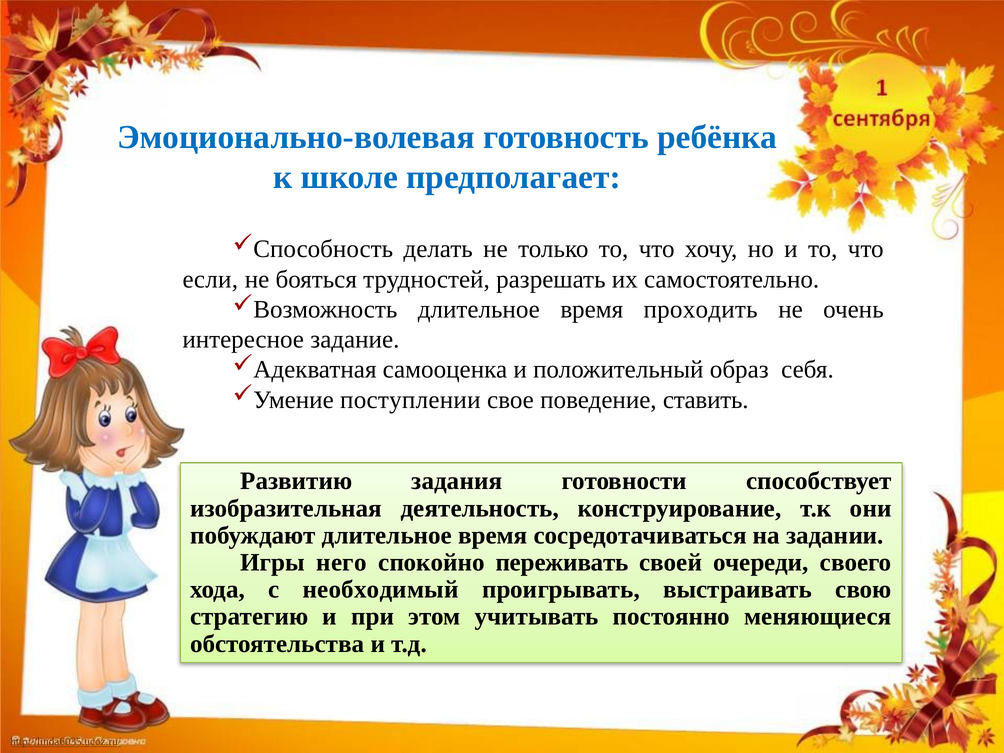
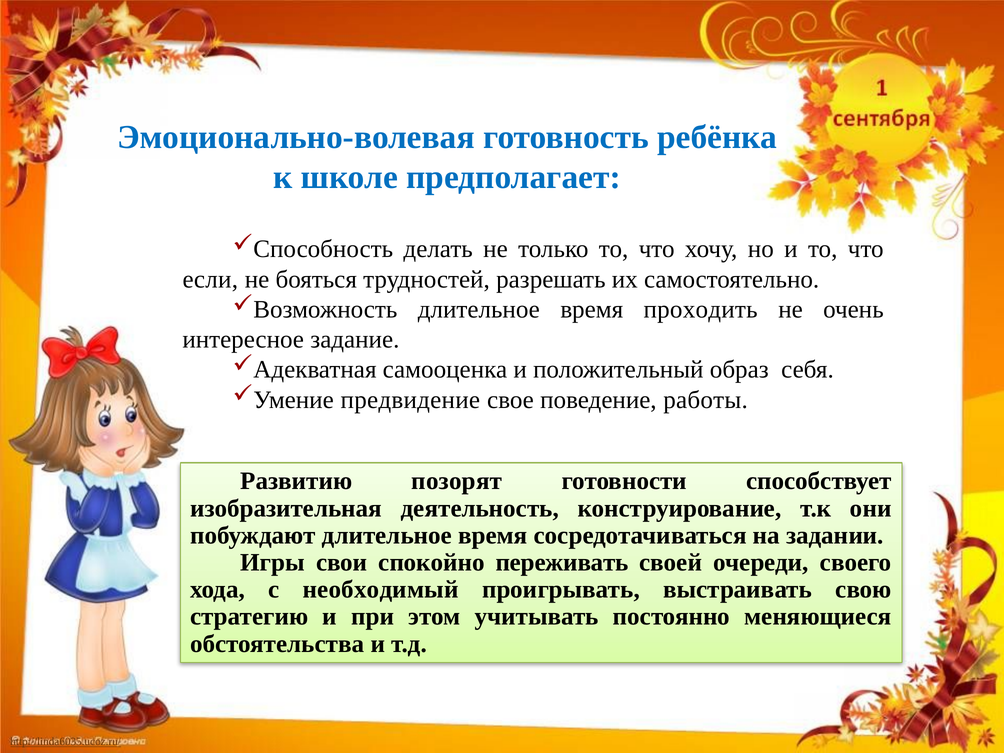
поступлении: поступлении -> предвидение (410, 400)
ставить: ставить -> работы (706, 400)
задания: задания -> позорят (457, 481)
него: него -> свои (342, 562)
